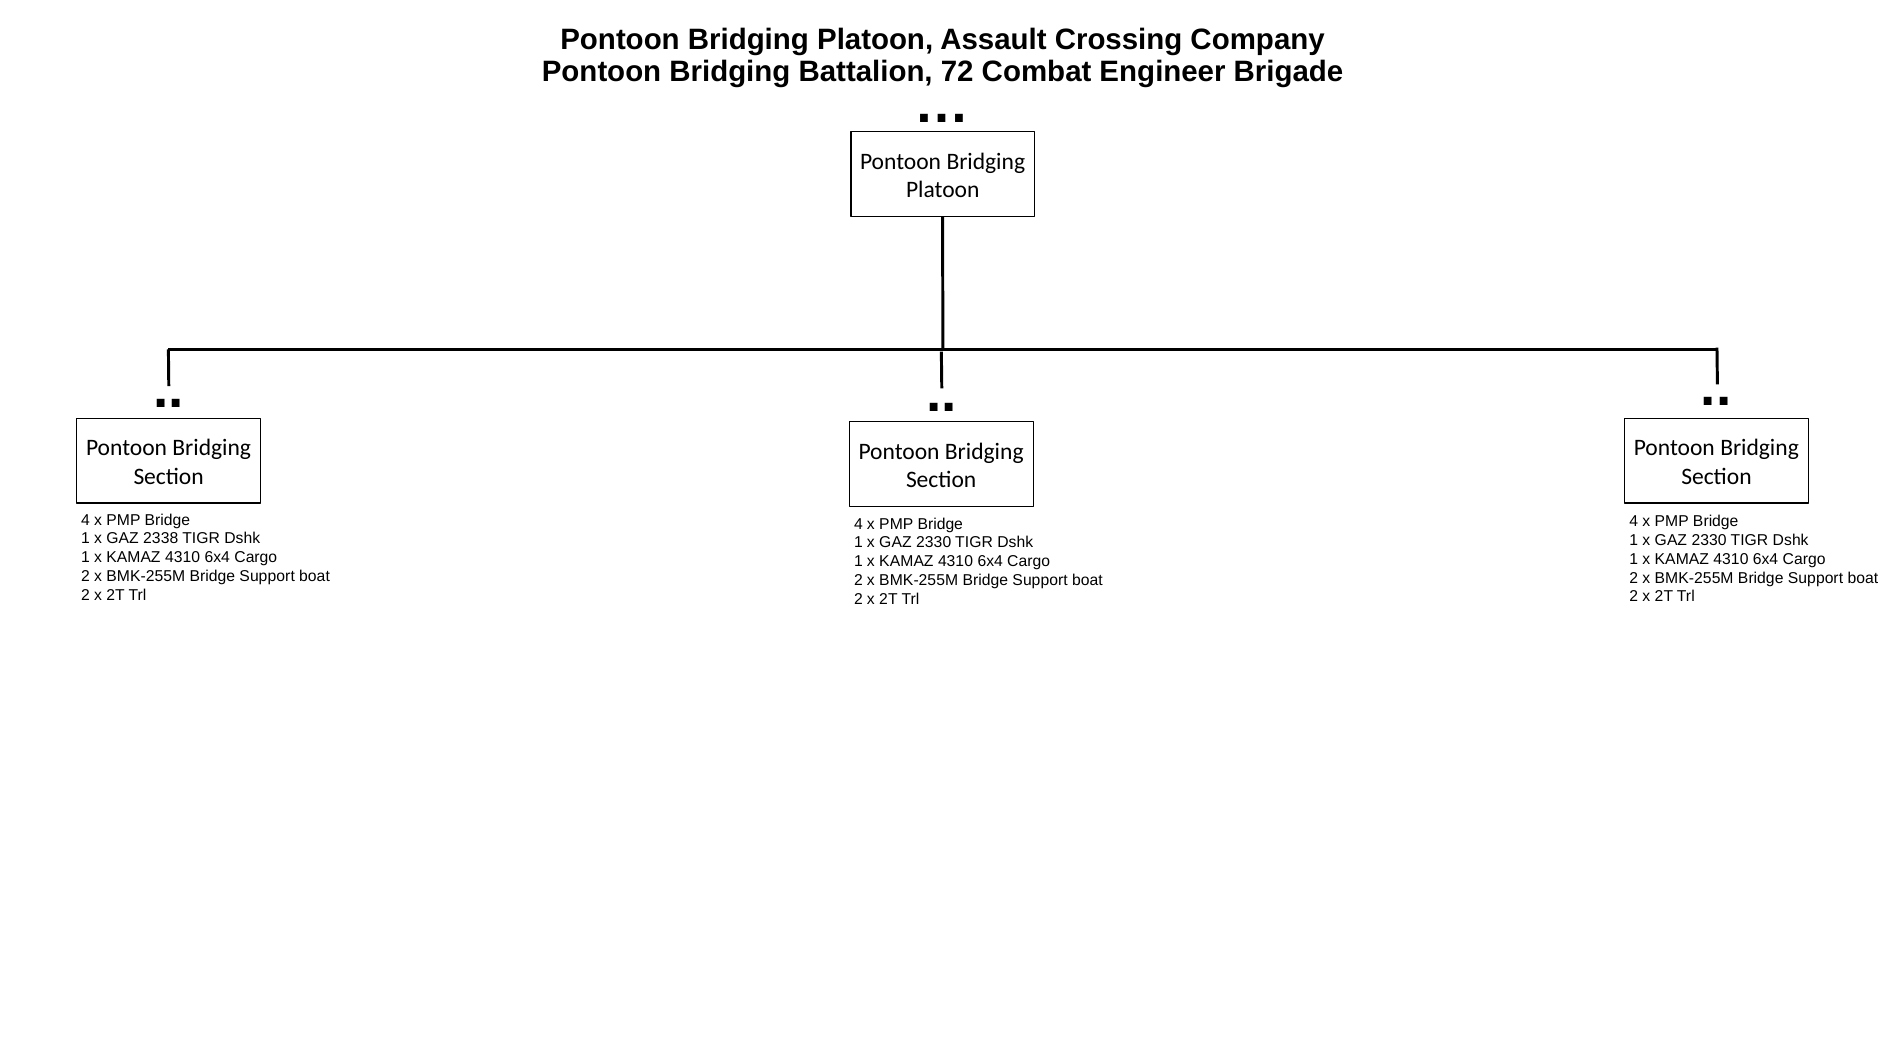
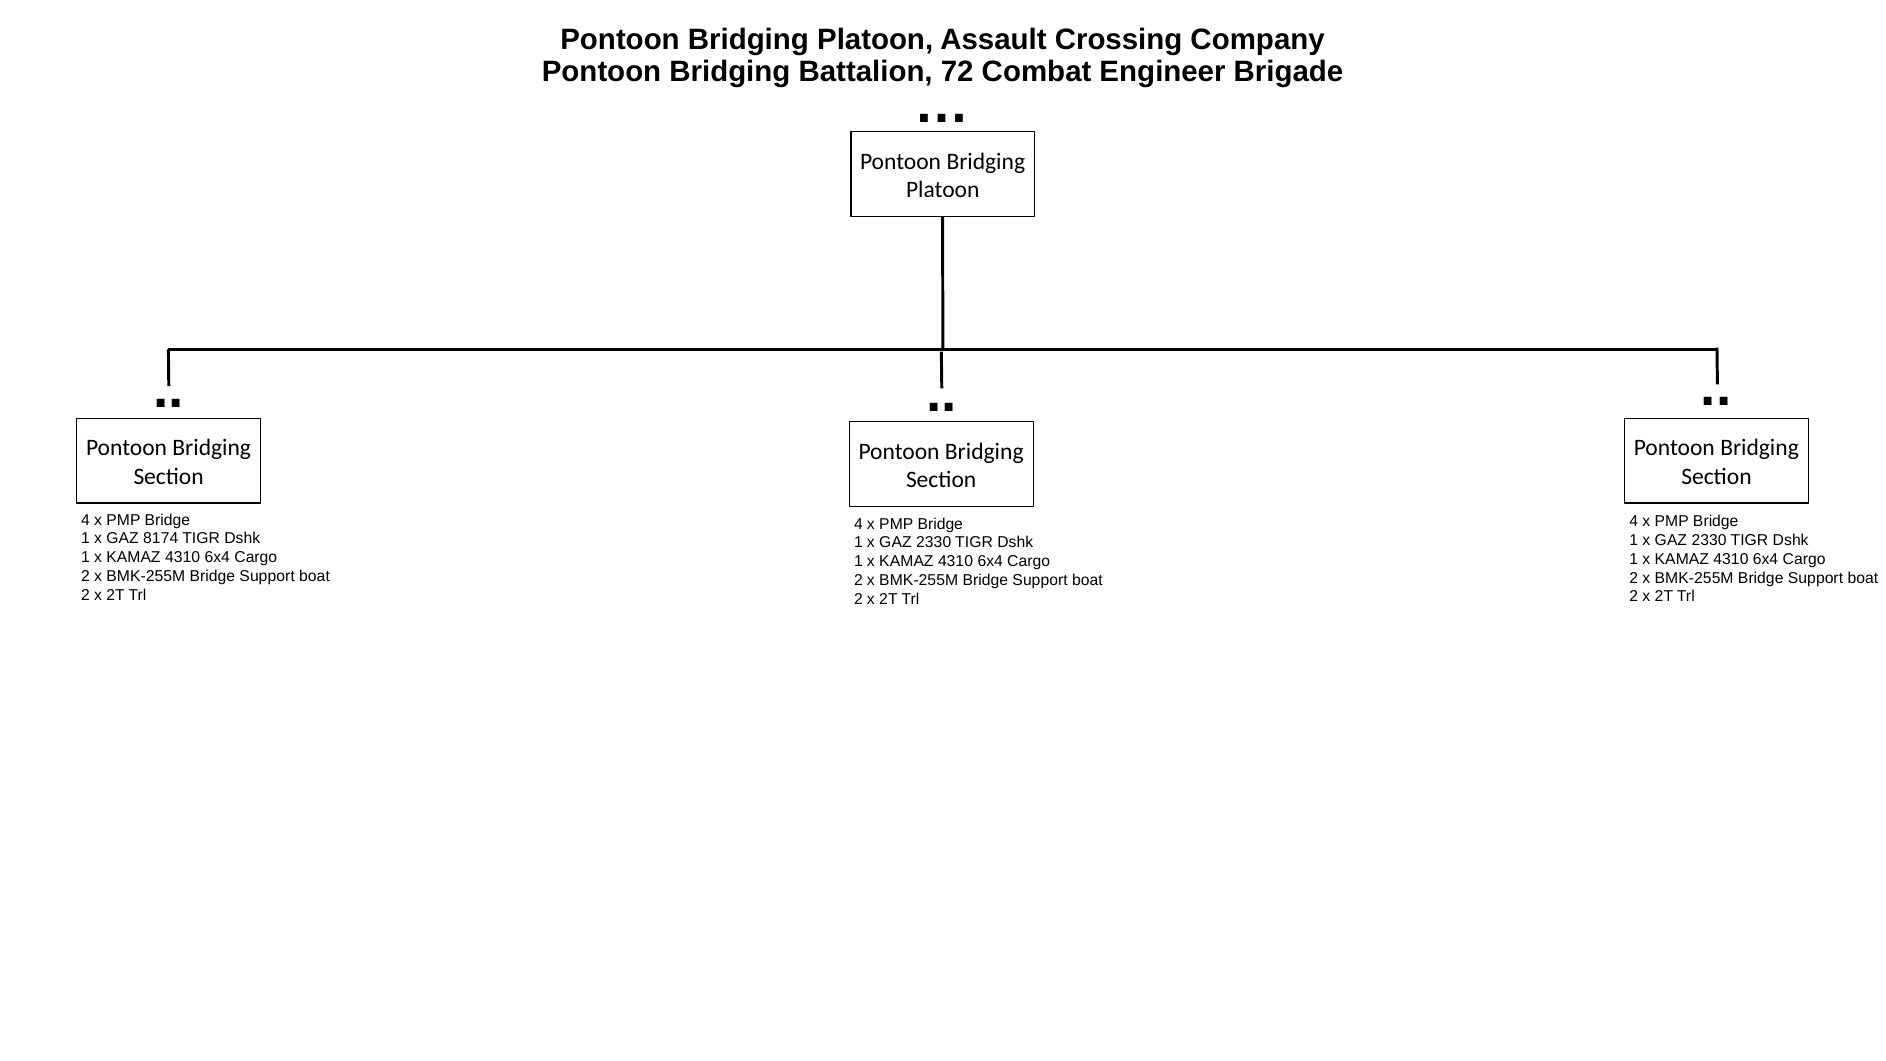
2338: 2338 -> 8174 (161, 539)
